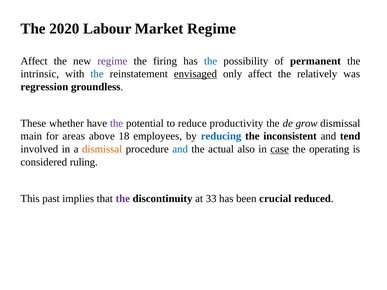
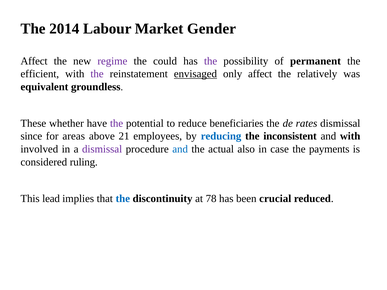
2020: 2020 -> 2014 (64, 29)
Market Regime: Regime -> Gender (212, 29)
firing: firing -> could (165, 61)
the colour: blue -> purple (211, 61)
intrinsic: intrinsic -> efficient (40, 74)
the colour: blue -> purple (97, 74)
regression: regression -> equivalent (44, 87)
productivity: productivity -> beneficiaries (237, 123)
grow: grow -> rates (307, 123)
main: main -> since (31, 136)
18: 18 -> 21 (124, 136)
and tend: tend -> with (350, 136)
dismissal colour: orange -> purple (102, 149)
case underline: present -> none (280, 149)
operating: operating -> payments (329, 149)
past: past -> lead (51, 199)
the colour: purple -> blue (123, 199)
33: 33 -> 78 (211, 199)
